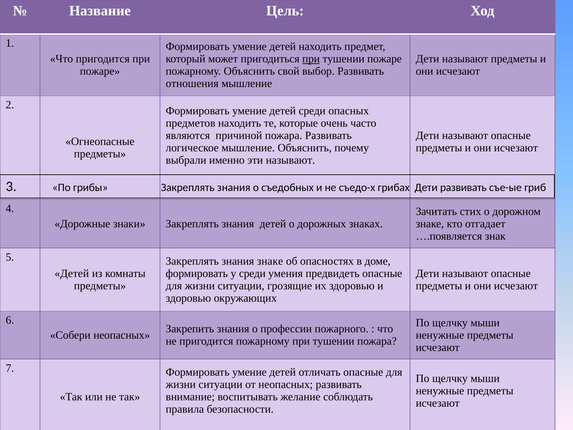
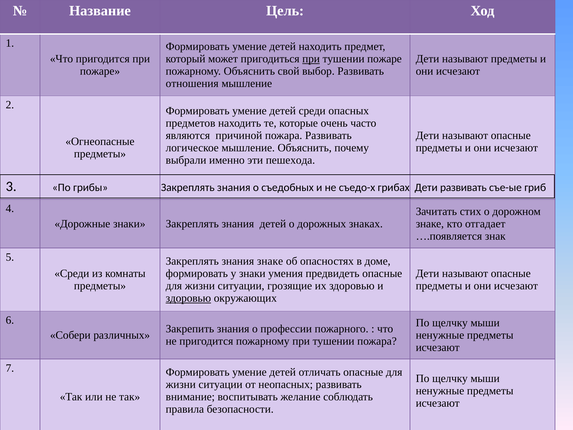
эти называют: называют -> пешехода (290, 160)
Детей: Детей -> Среди (72, 273)
у среди: среди -> знаки (252, 273)
здоровью underline: none -> present (188, 298)
Собери неопасных: неопасных -> различных (122, 335)
